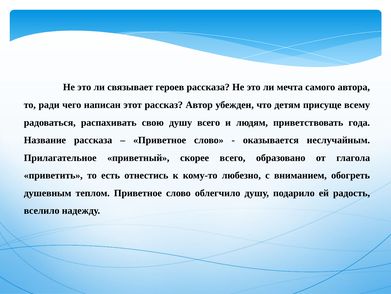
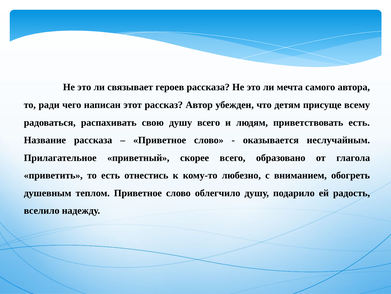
приветствовать года: года -> есть (359, 122)
